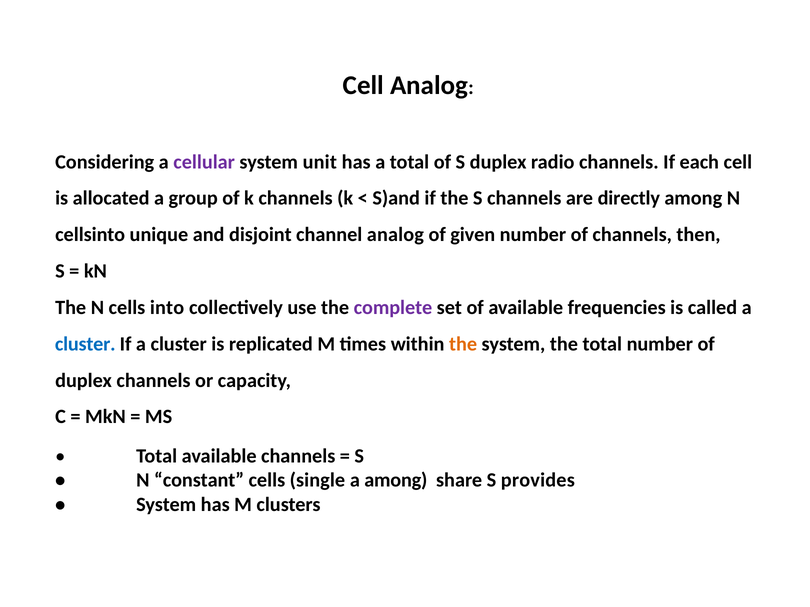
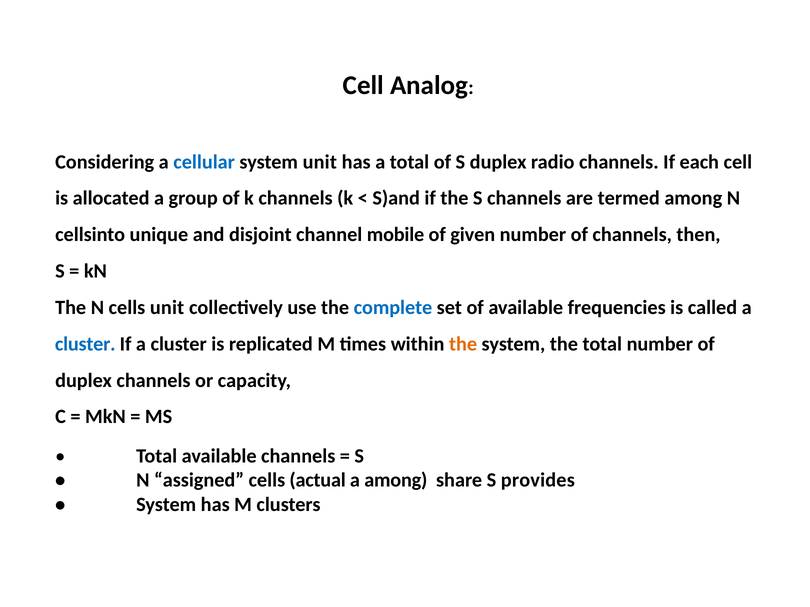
cellular colour: purple -> blue (204, 162)
directly: directly -> termed (629, 198)
channel analog: analog -> mobile (396, 235)
cells into: into -> unit (167, 308)
complete colour: purple -> blue (393, 308)
constant: constant -> assigned (199, 481)
single: single -> actual (318, 481)
